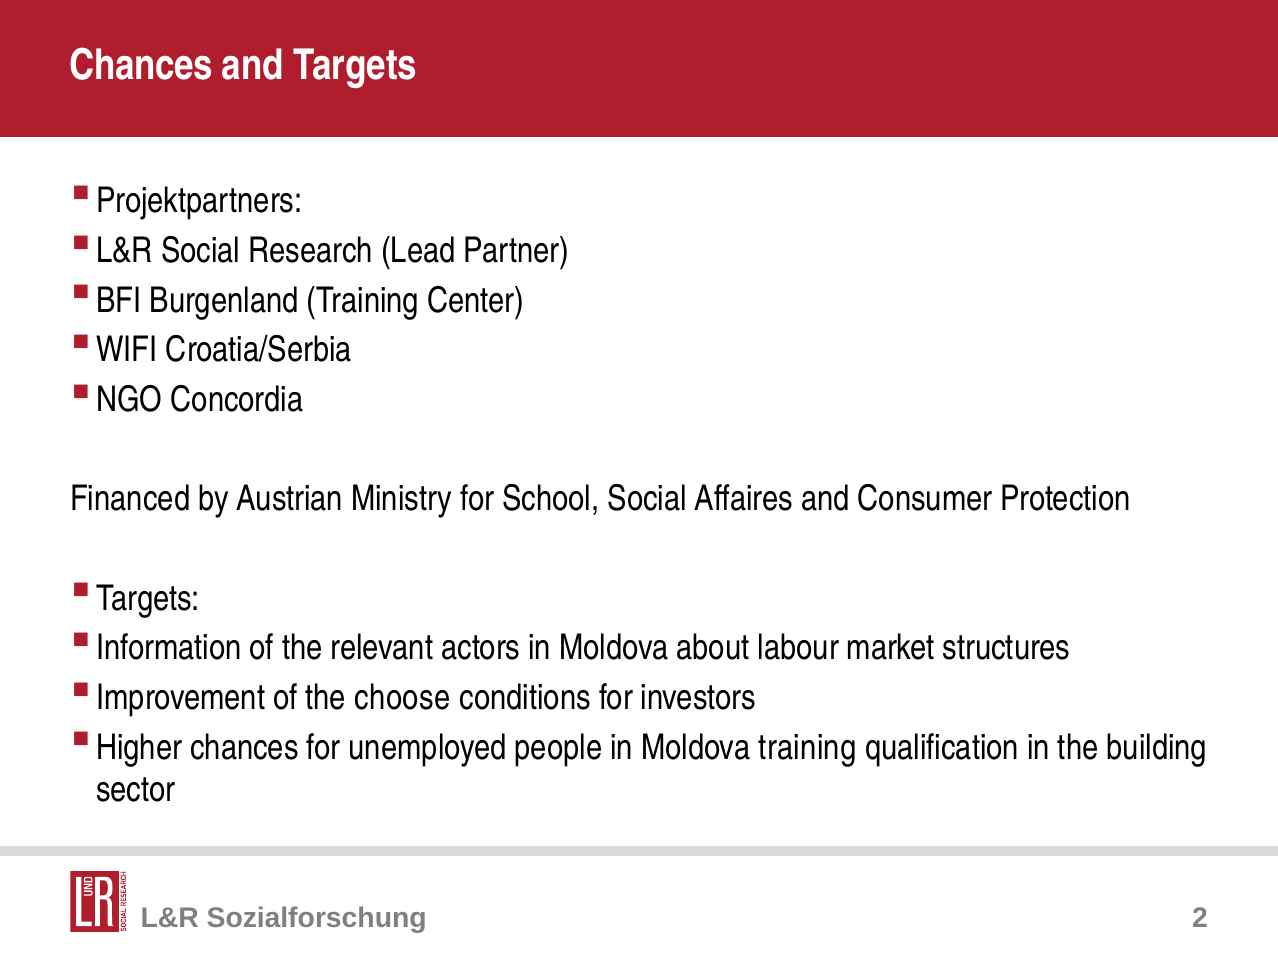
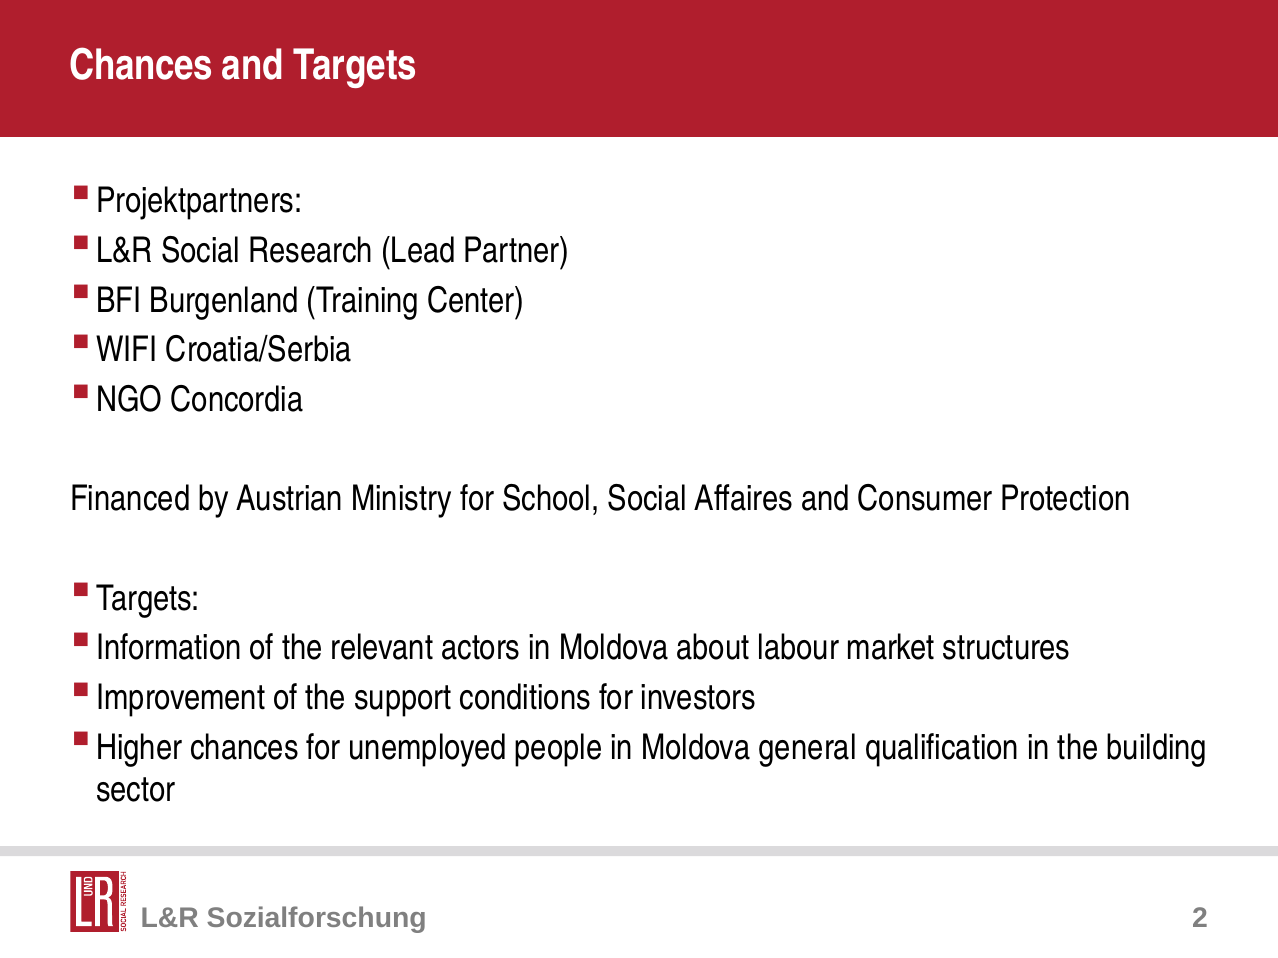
choose: choose -> support (403, 698)
Moldova training: training -> general (808, 748)
